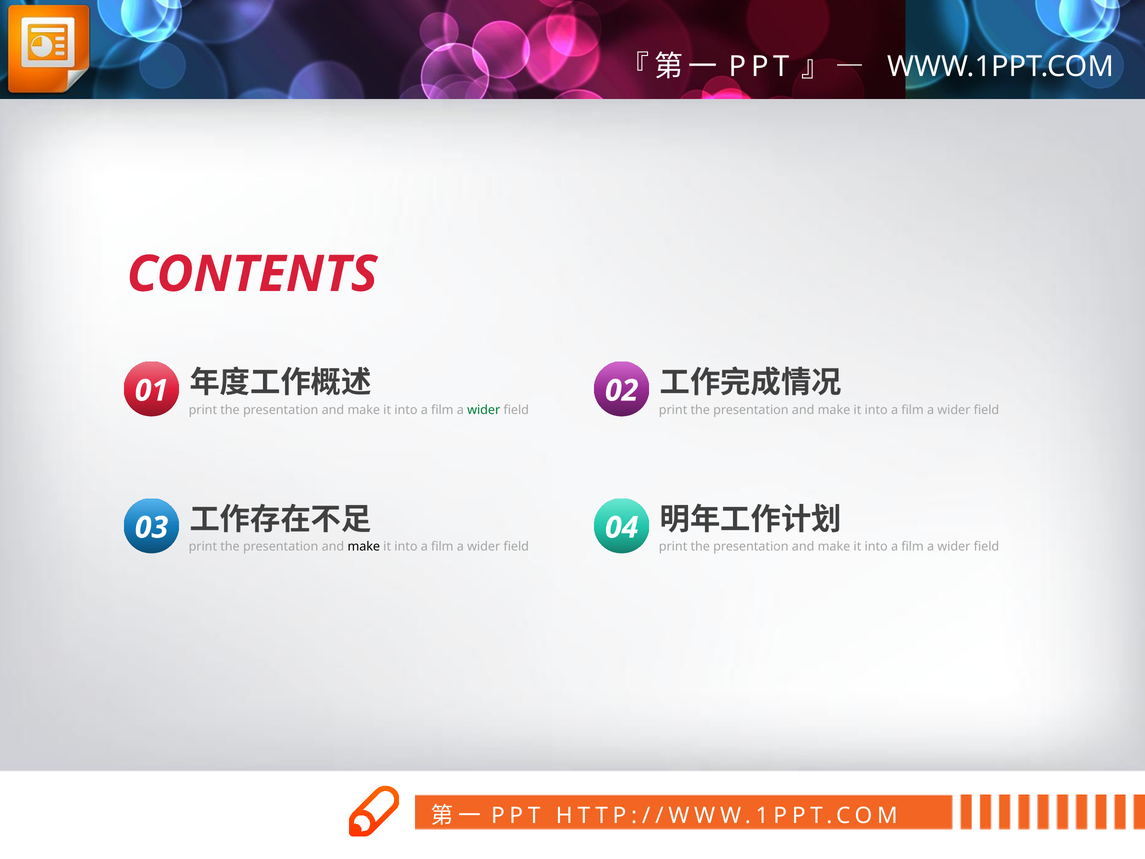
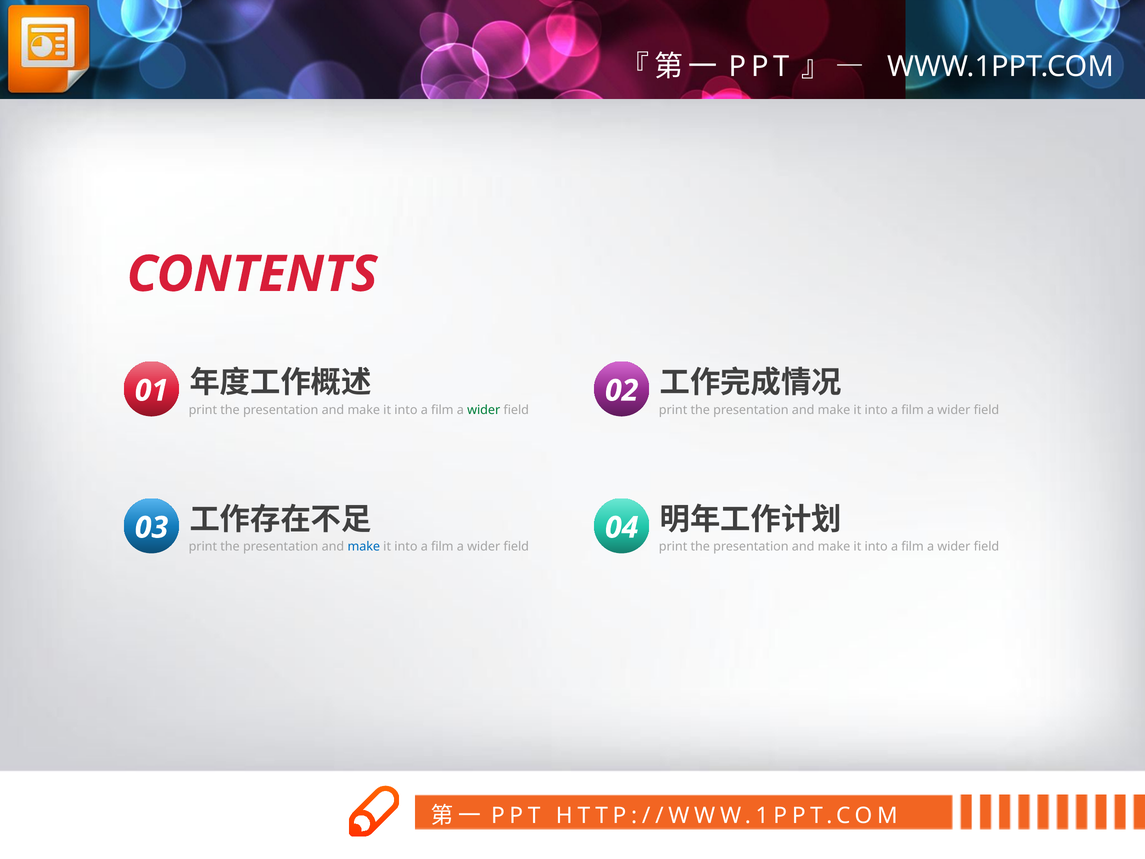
make colour: black -> blue (364, 547)
